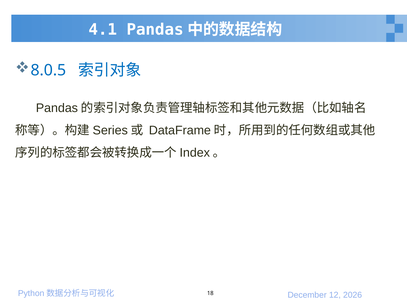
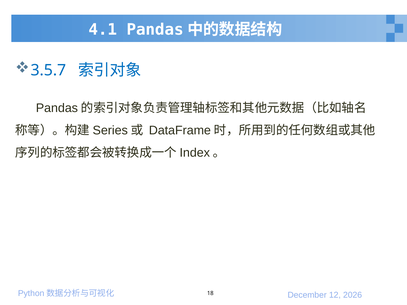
8.0.5: 8.0.5 -> 3.5.7 (48, 70)
